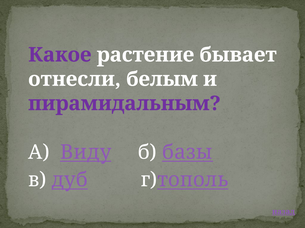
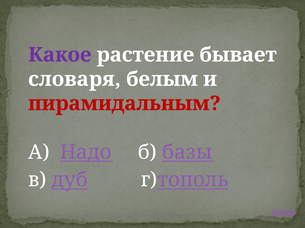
отнесли: отнесли -> словаря (74, 79)
пирамидальным colour: purple -> red (124, 104)
Виду: Виду -> Надо (86, 153)
